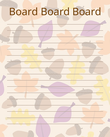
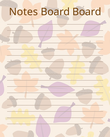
Board: Board -> Notes (23, 12)
